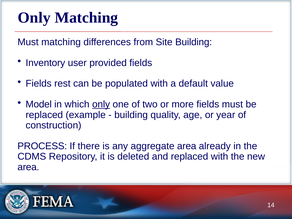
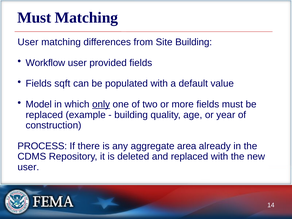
Only: Only -> Must (34, 18)
Must: Must -> User (28, 42)
Inventory: Inventory -> Workflow (45, 63)
rest: rest -> sqft (62, 84)
area: area -> user (28, 167)
